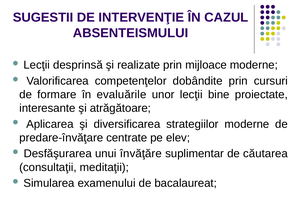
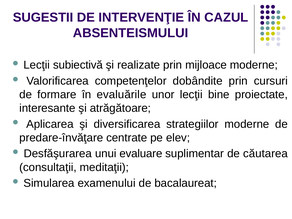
desprinsă: desprinsă -> subiectivă (78, 65)
învăţăre: învăţăre -> evaluare (141, 154)
